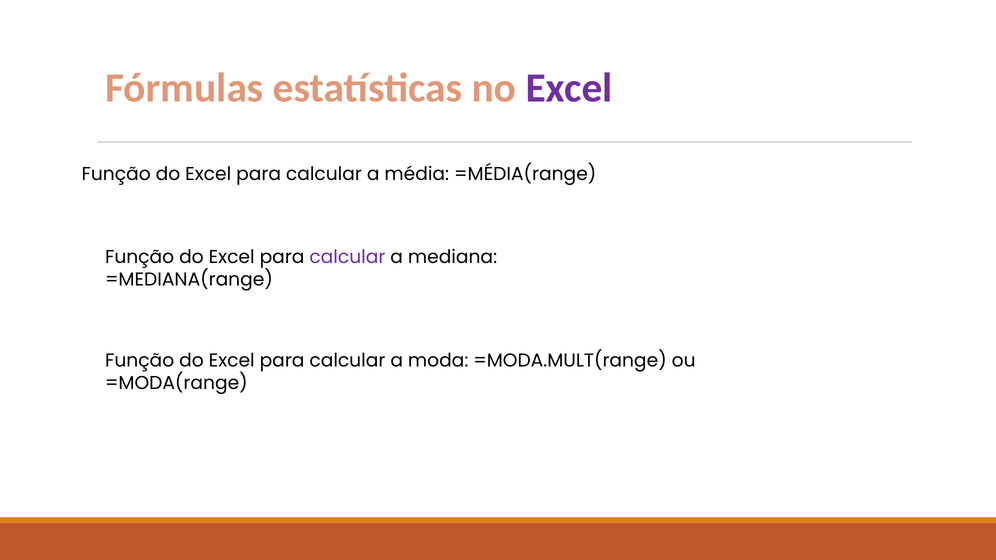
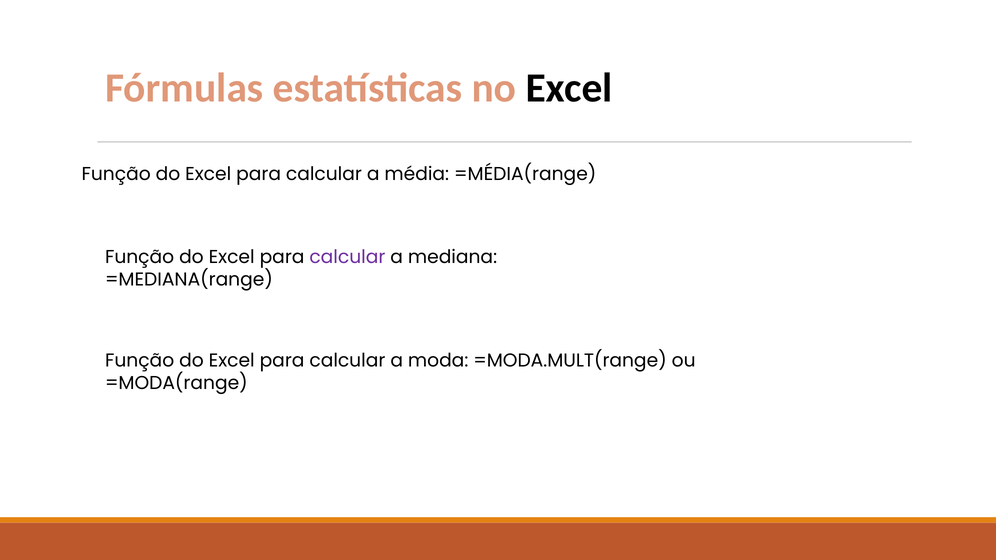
Excel colour: purple -> black (569, 88)
